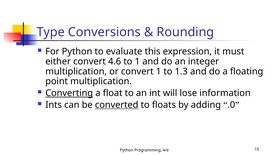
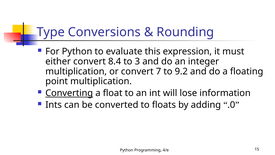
4.6: 4.6 -> 8.4 (115, 61)
to 1: 1 -> 3 (137, 61)
convert 1: 1 -> 7 (159, 71)
1.3: 1.3 -> 9.2 (181, 71)
converted underline: present -> none (117, 105)
